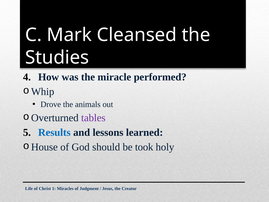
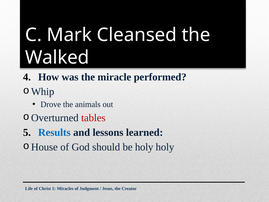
Studies: Studies -> Walked (57, 57)
tables colour: purple -> red (93, 118)
be took: took -> holy (144, 147)
